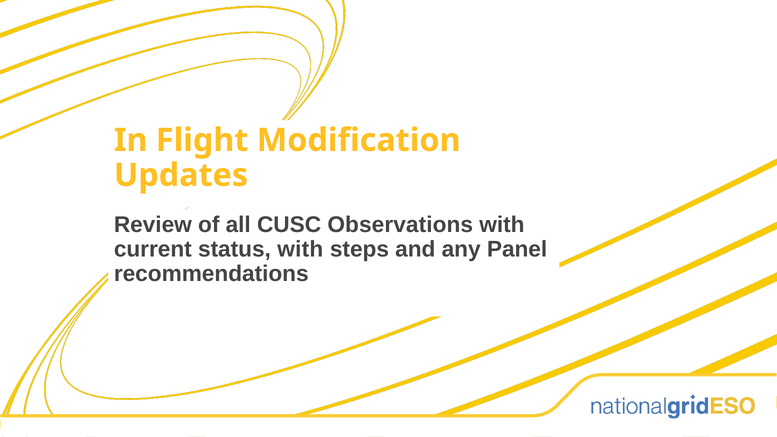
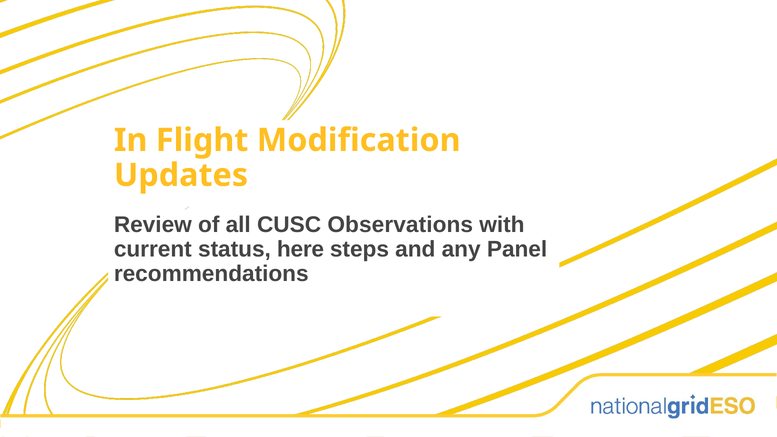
status with: with -> here (301, 249)
